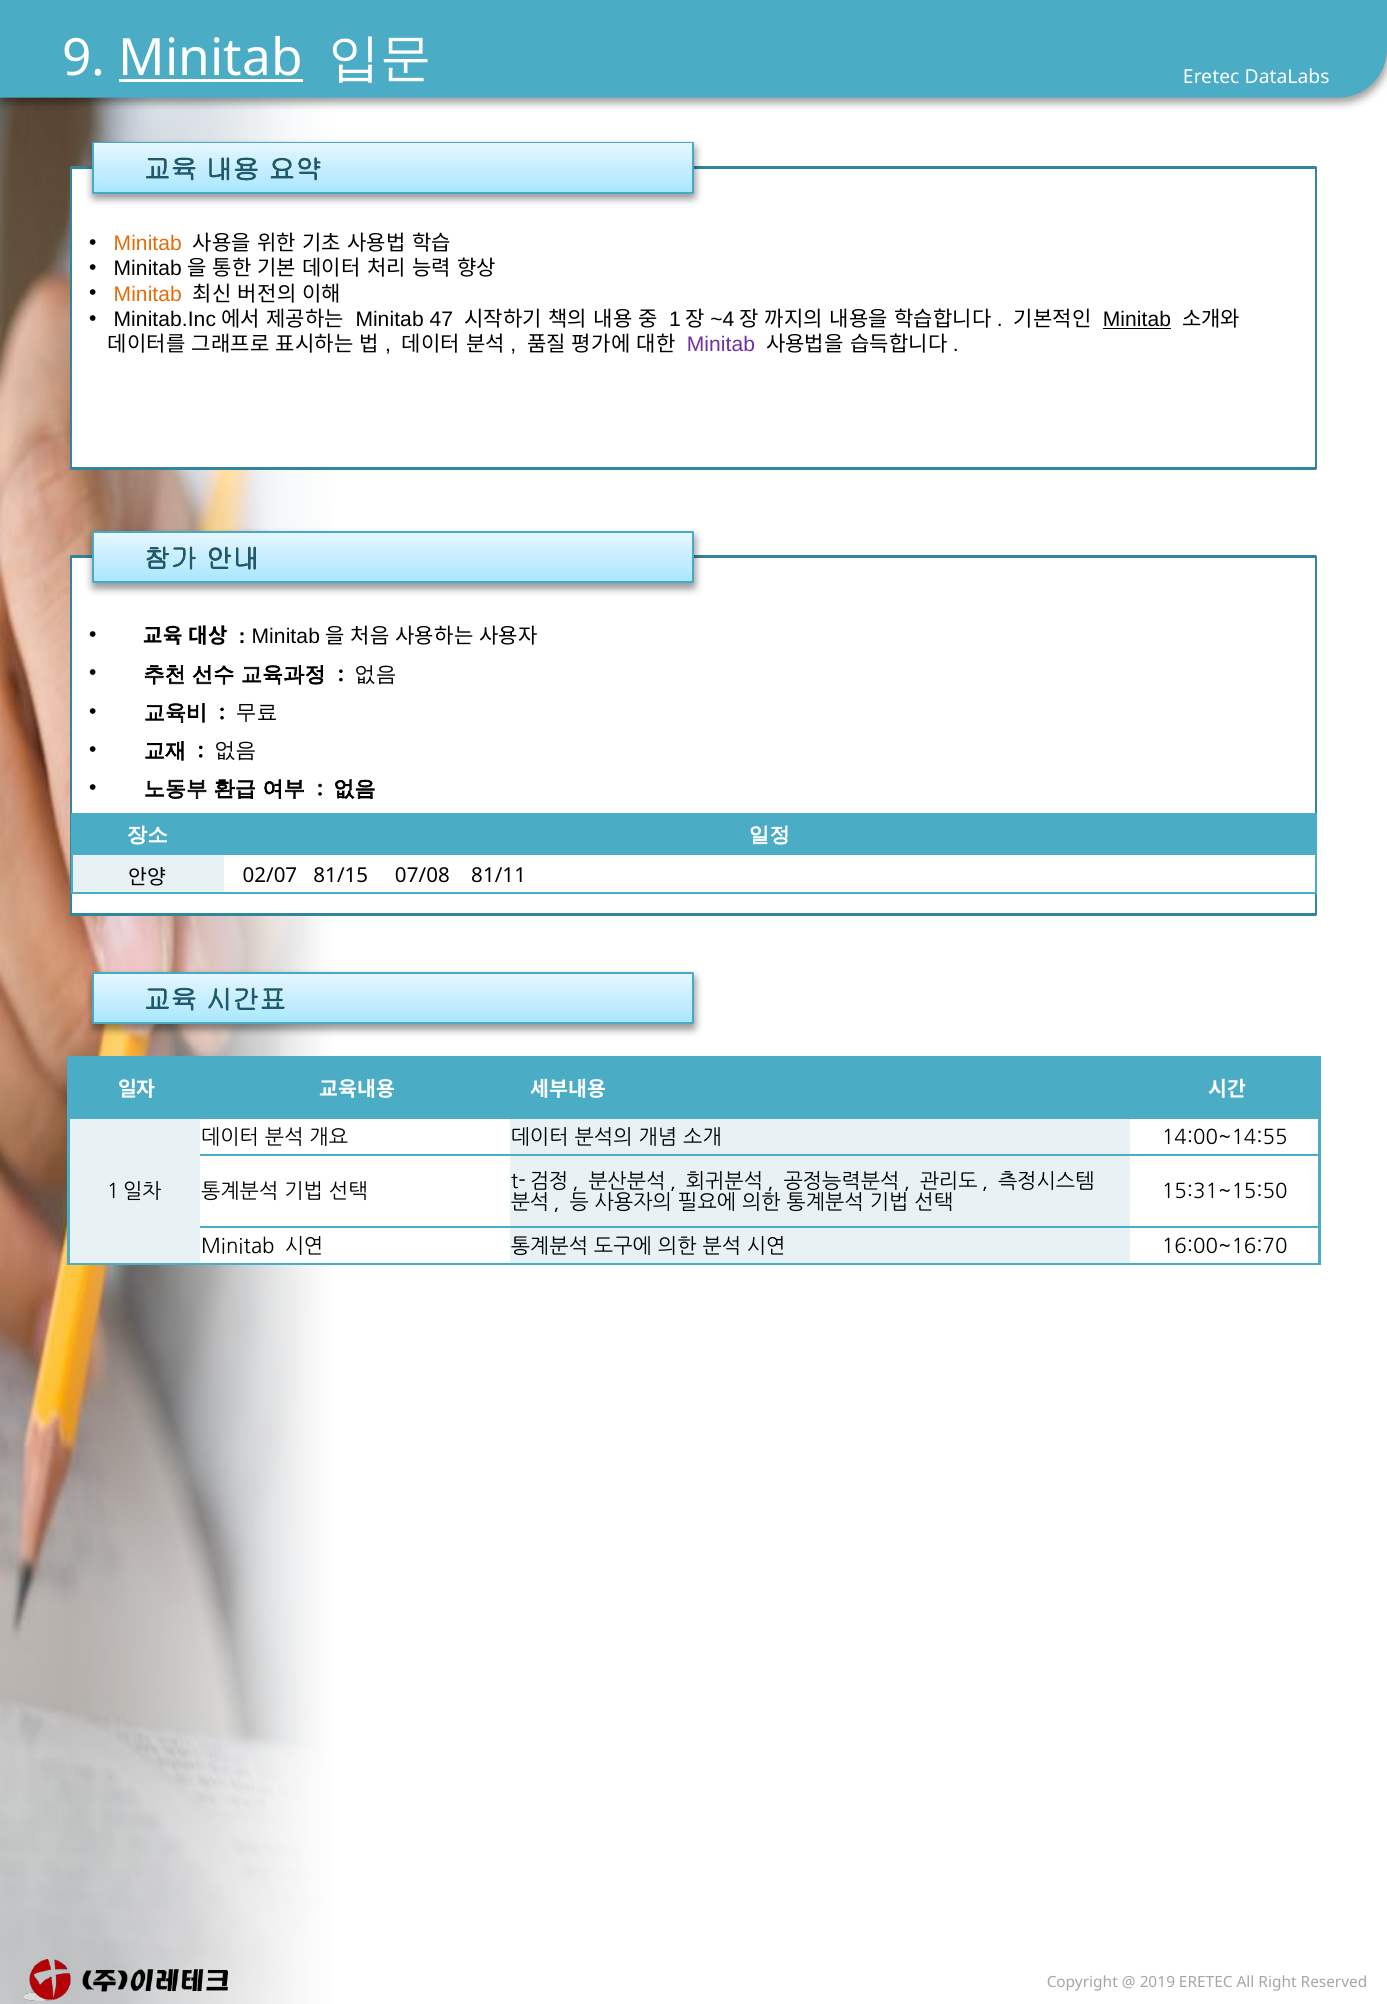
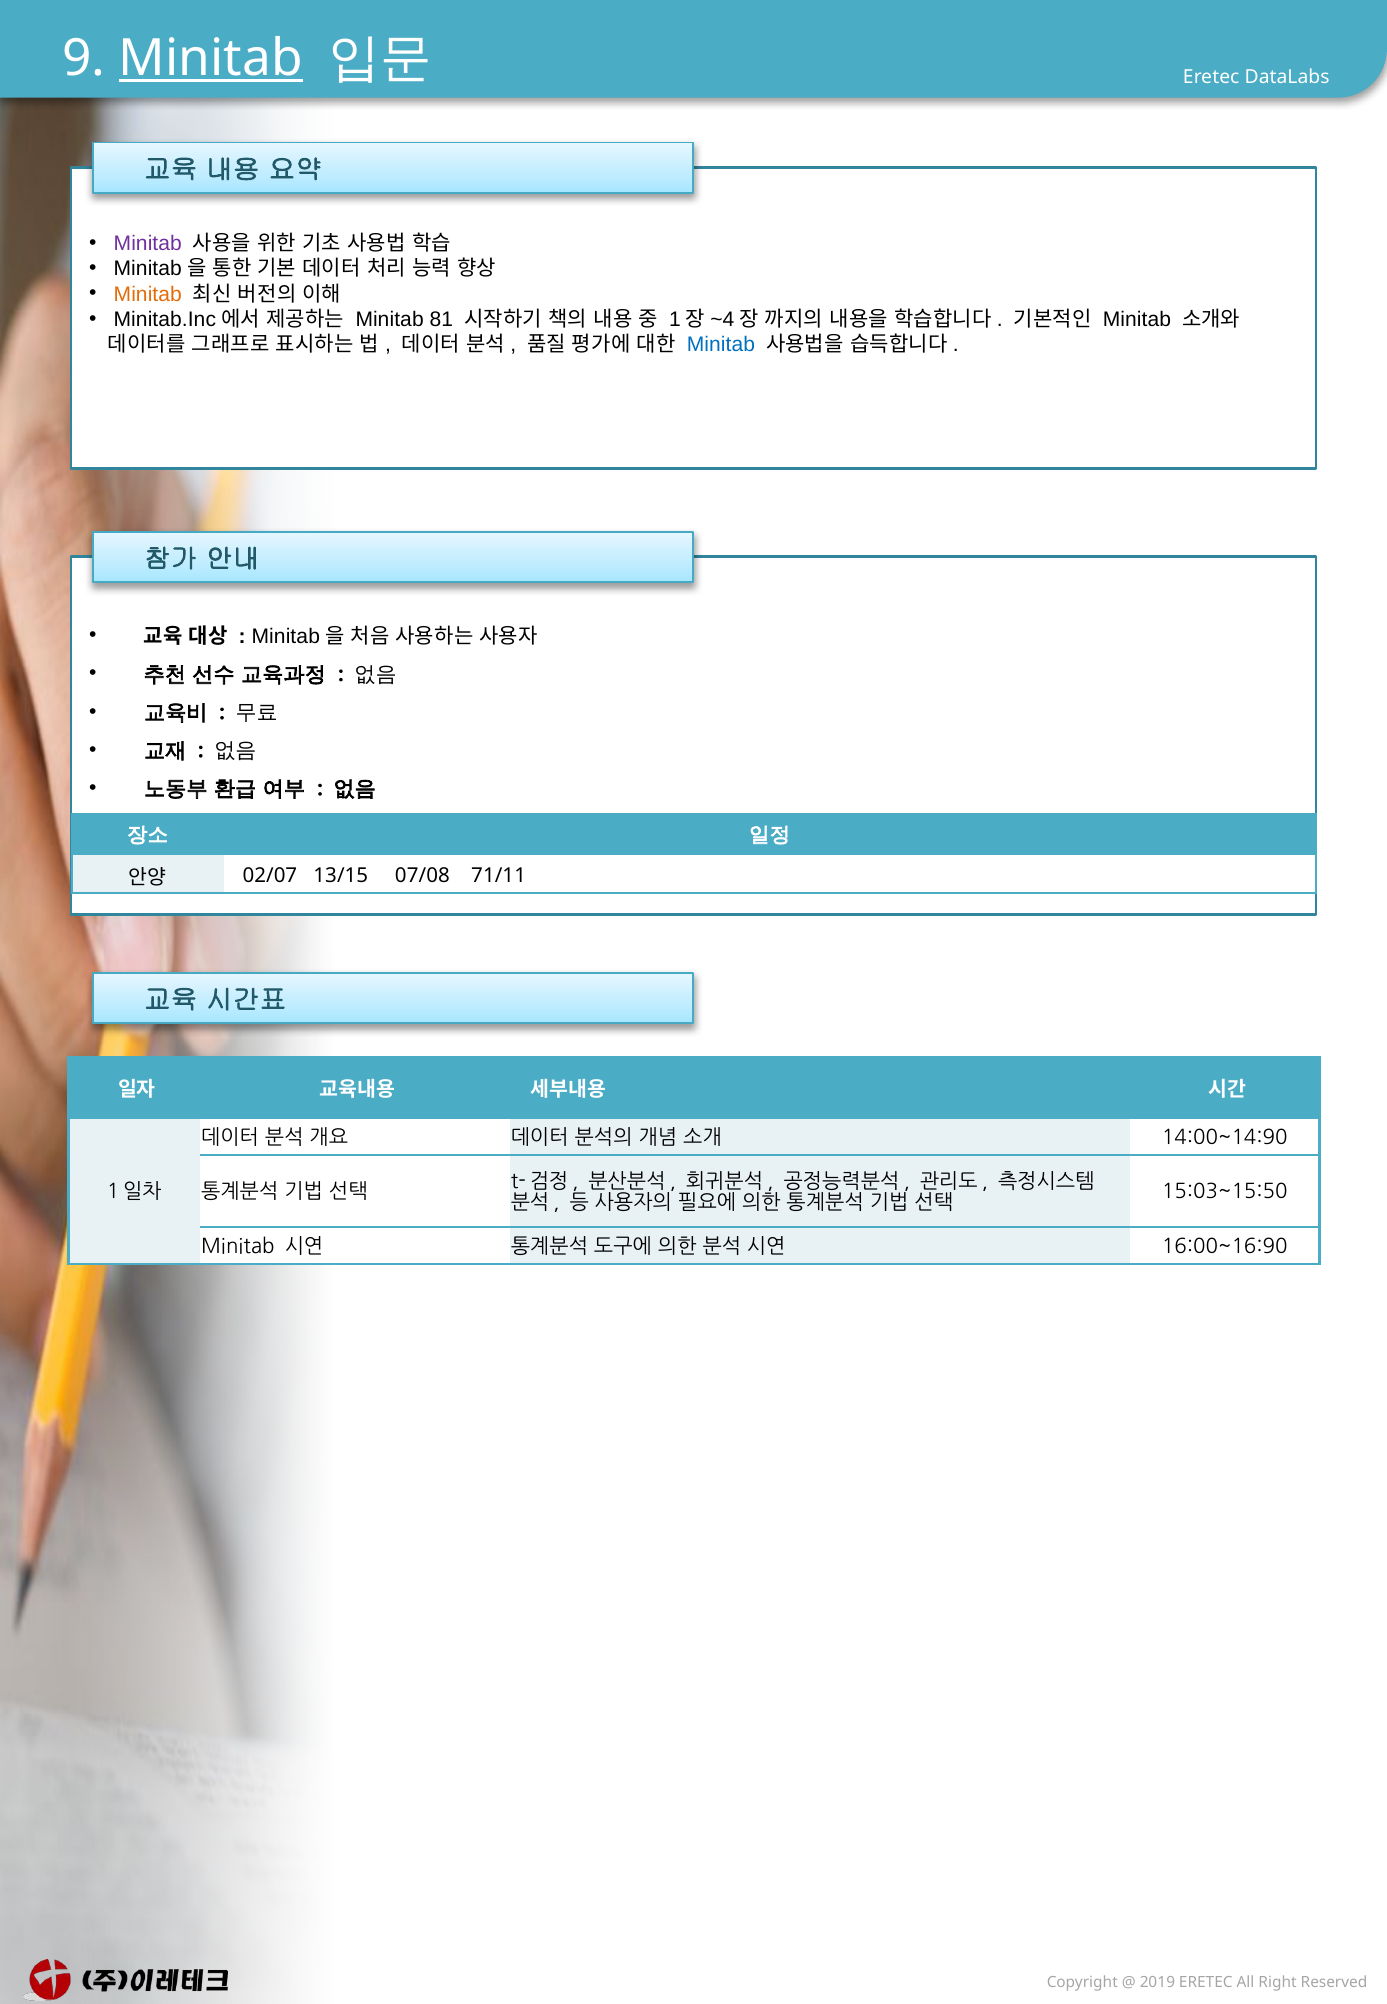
Minitab colour: orange -> purple (148, 243)
47: 47 -> 81 (441, 319)
Minitab underline: present -> none (1137, 319)
Minitab colour: purple -> blue (721, 345)
81/15: 81/15 -> 13/15 (341, 876)
81/11: 81/11 -> 71/11 (499, 876)
14:00~14:55: 14:00~14:55 -> 14:00~14:90 (1225, 1137)
15:31~15:50: 15:31~15:50 -> 15:03~15:50 (1225, 1192)
16:00~16:70: 16:00~16:70 -> 16:00~16:90 (1225, 1246)
